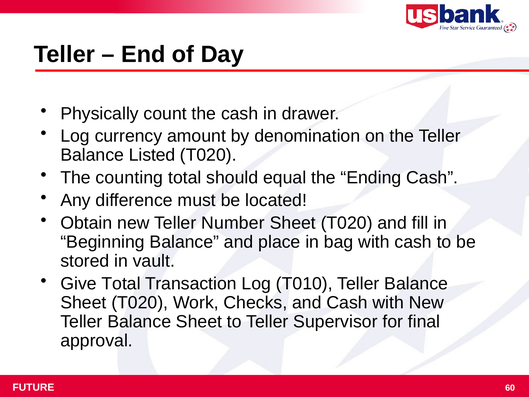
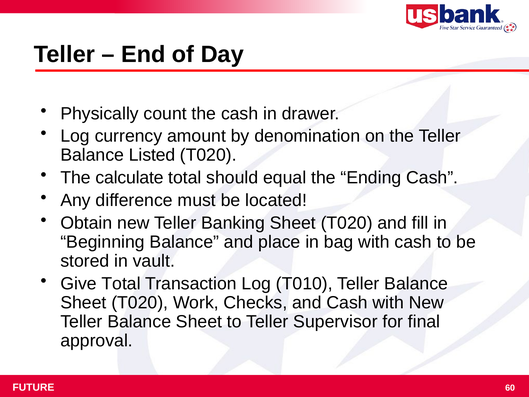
counting: counting -> calculate (130, 178)
Number: Number -> Banking (233, 223)
